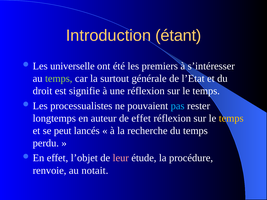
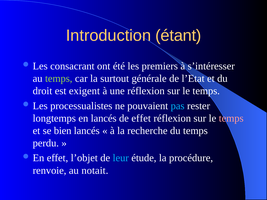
universelle: universelle -> consacrant (72, 66)
signifie: signifie -> exigent (84, 91)
en auteur: auteur -> lancés (104, 118)
temps colour: yellow -> pink (231, 118)
peut: peut -> bien (63, 131)
leur colour: pink -> light blue (121, 158)
